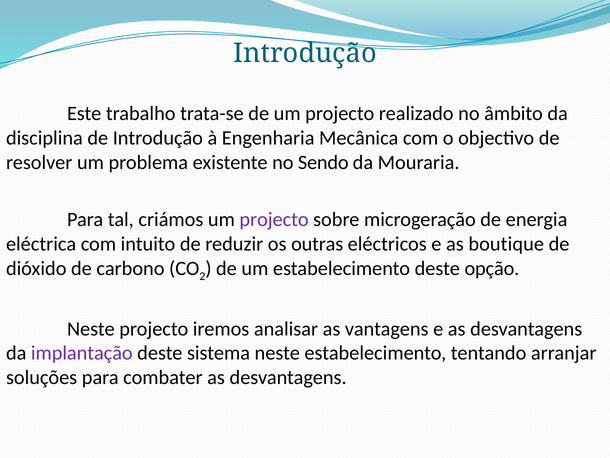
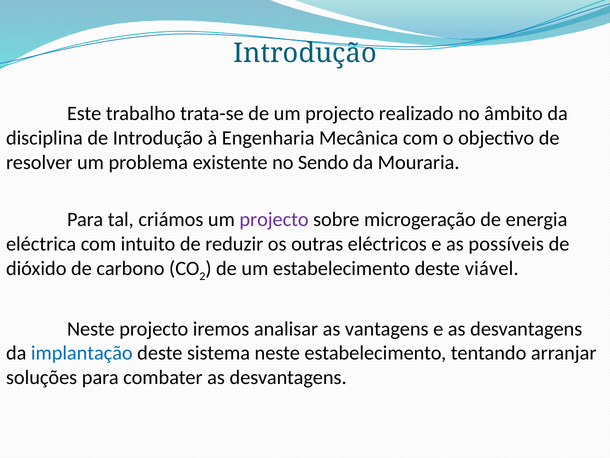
boutique: boutique -> possíveis (506, 244)
opção: opção -> viável (492, 268)
implantação colour: purple -> blue (82, 353)
